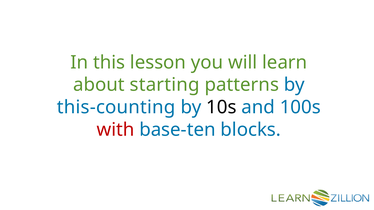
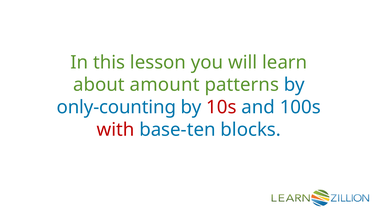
starting: starting -> amount (165, 85)
this-counting: this-counting -> only-counting (116, 107)
10s colour: black -> red (221, 107)
